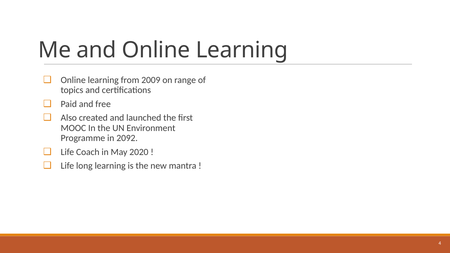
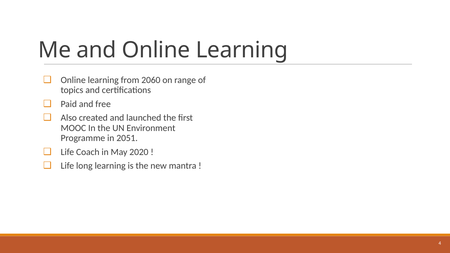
2009: 2009 -> 2060 (151, 80)
2092: 2092 -> 2051 (127, 138)
